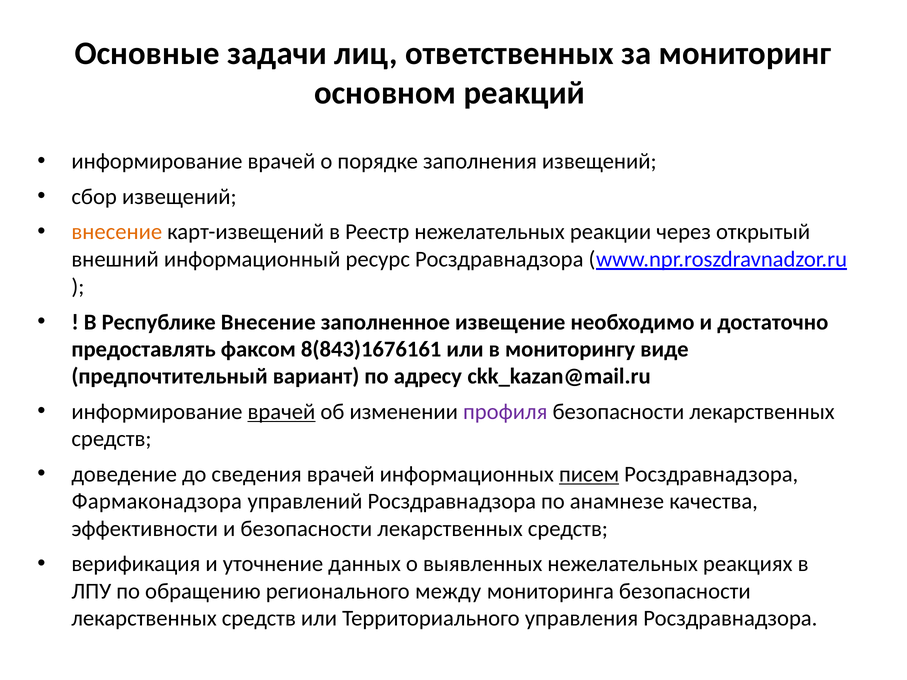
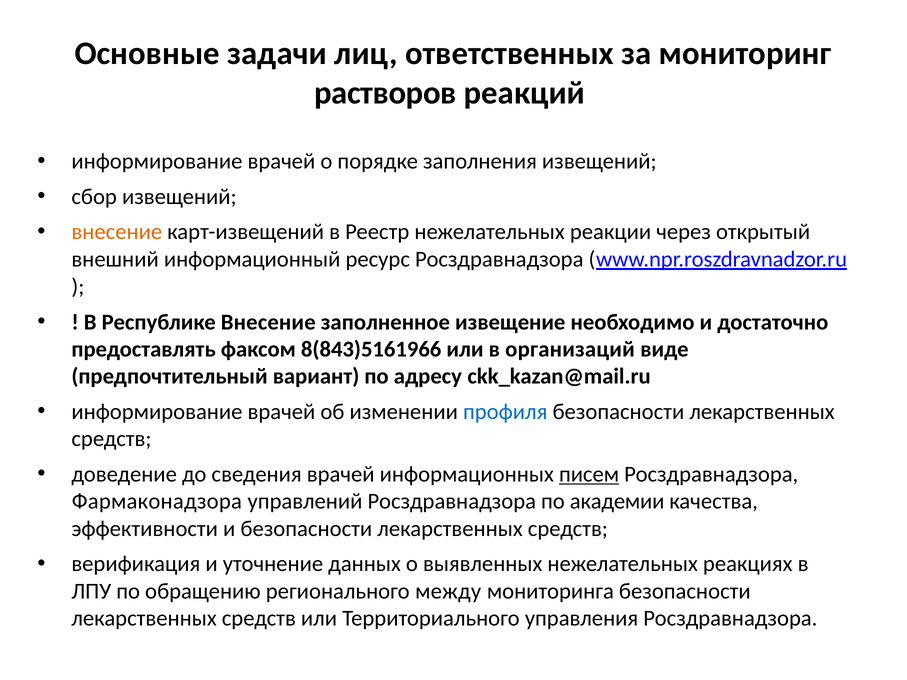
основном: основном -> растворов (385, 93)
8(843)1676161: 8(843)1676161 -> 8(843)5161966 (371, 349)
мониторингу: мониторингу -> организаций (570, 349)
врачей underline: present -> none (281, 412)
профиля colour: purple -> blue (505, 412)
анамнезе: анамнезе -> академии (617, 502)
